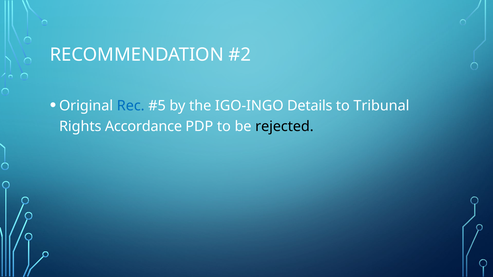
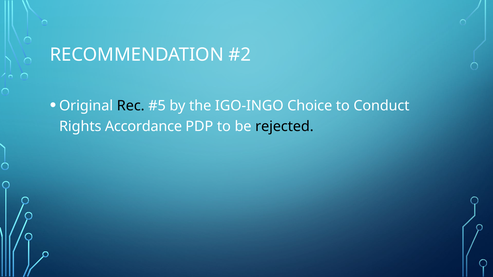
Rec colour: blue -> black (131, 106)
Details: Details -> Choice (310, 106)
Tribunal: Tribunal -> Conduct (381, 106)
